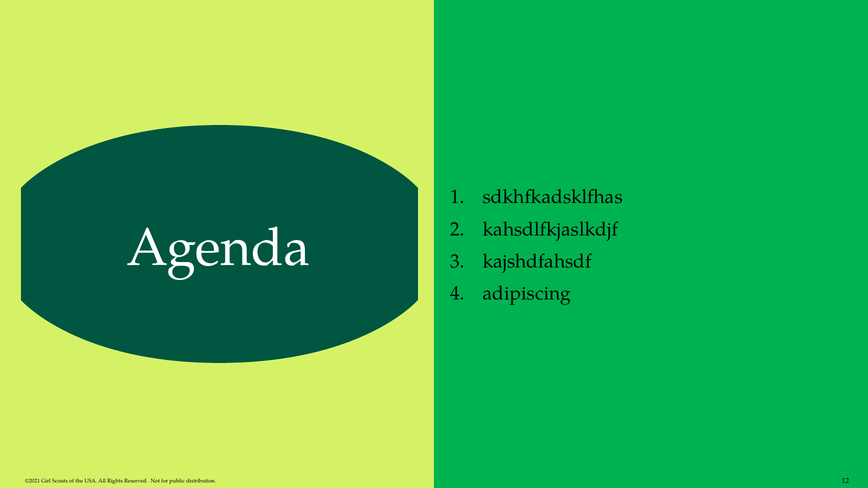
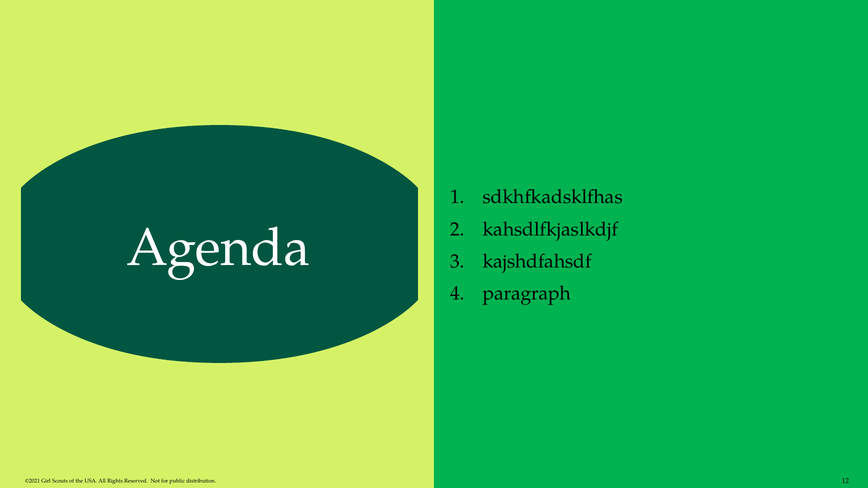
adipiscing: adipiscing -> paragraph (527, 294)
